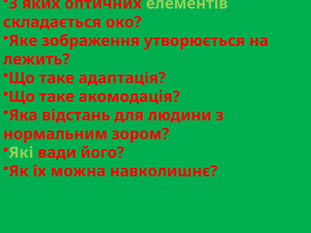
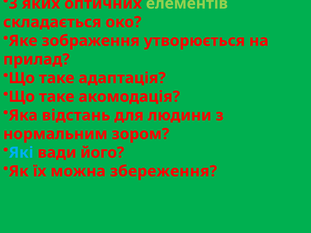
лежить: лежить -> прилад (36, 59)
Які colour: light green -> light blue (21, 153)
навколишнє: навколишнє -> збереження (164, 171)
